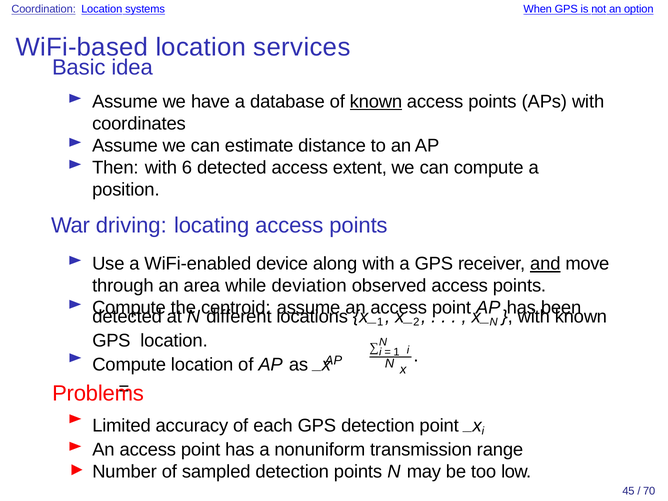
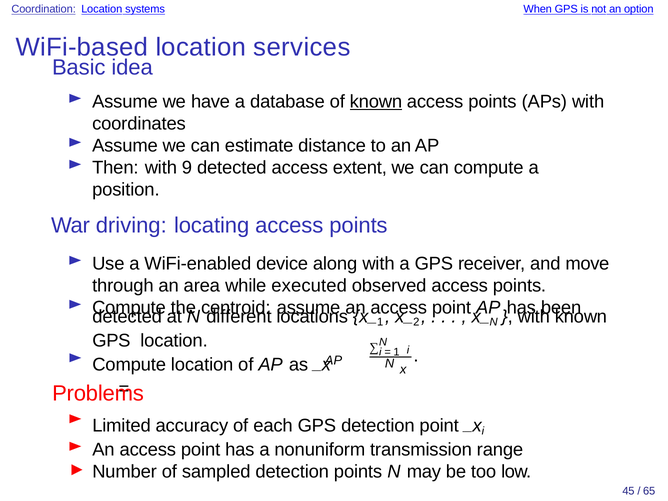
6: 6 -> 9 (187, 168)
and underline: present -> none (545, 264)
deviation: deviation -> executed (309, 286)
70: 70 -> 65 (649, 491)
